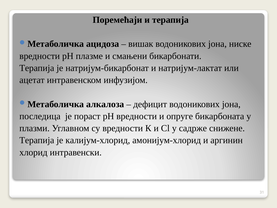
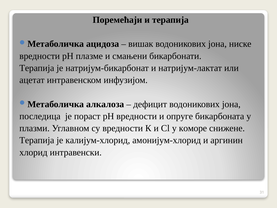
садрже: садрже -> коморе (193, 128)
